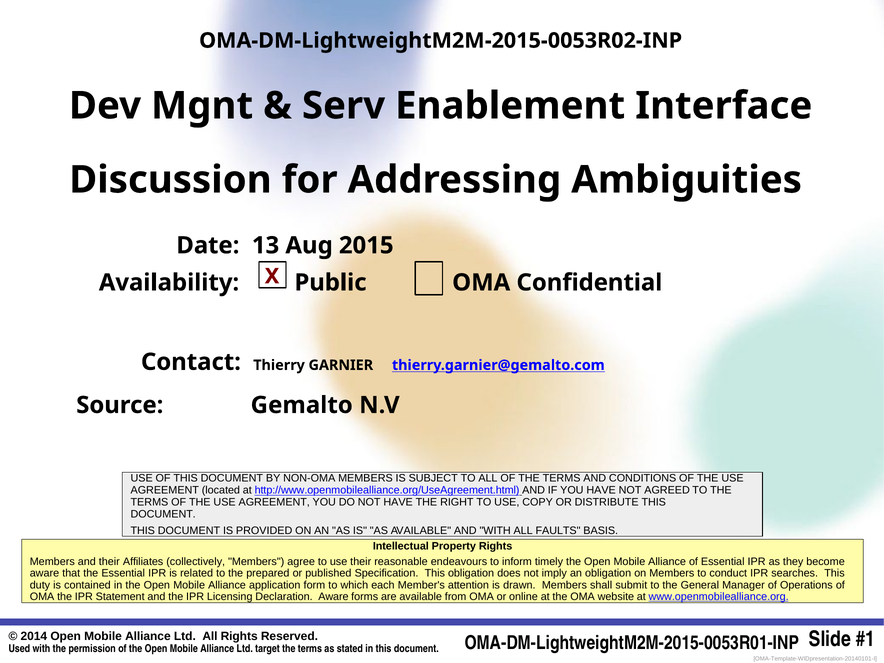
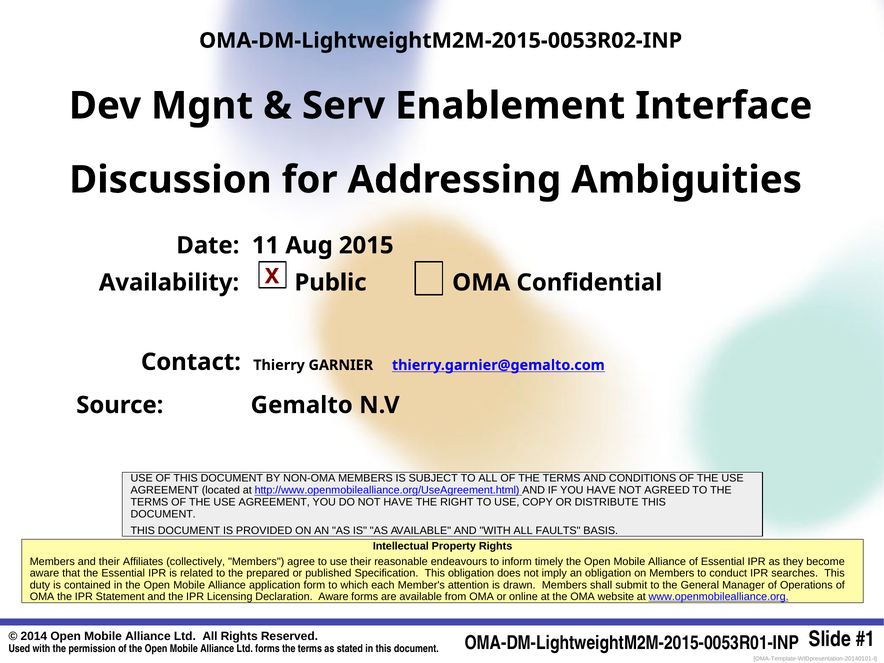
13: 13 -> 11 (266, 246)
Ltd target: target -> forms (267, 649)
